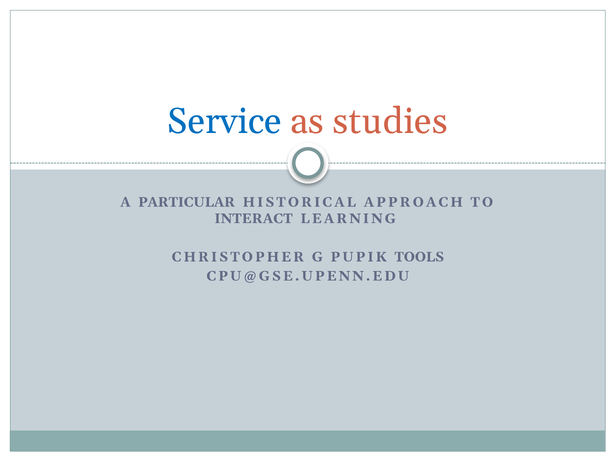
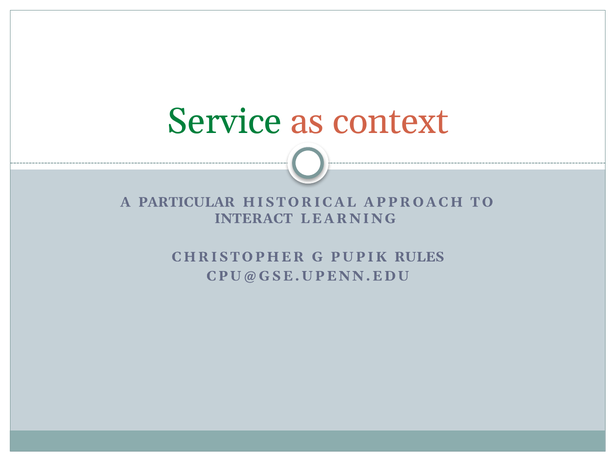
Service colour: blue -> green (225, 122)
studies: studies -> context (391, 122)
TOOLS: TOOLS -> RULES (419, 257)
